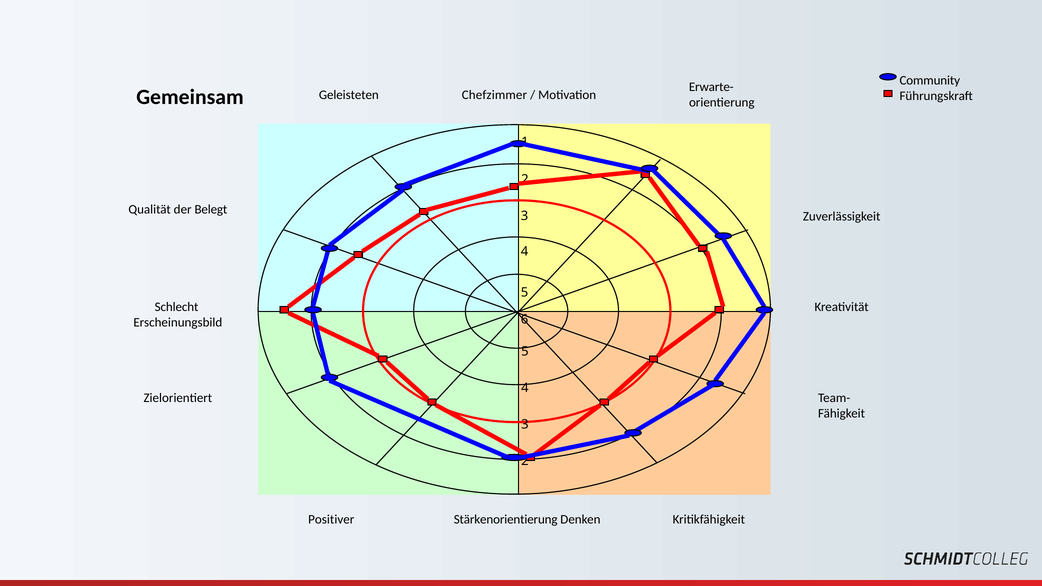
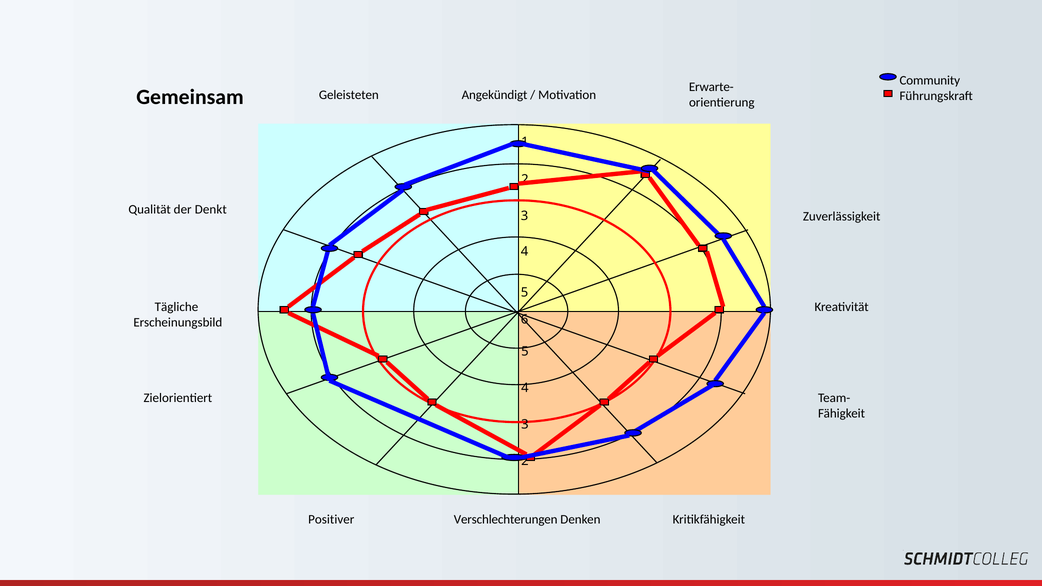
Chefzimmer: Chefzimmer -> Angekündigt (495, 95)
Belegt: Belegt -> Denkt (211, 209)
Schlecht: Schlecht -> Tägliche (177, 307)
Stärkenorientierung: Stärkenorientierung -> Verschlechterungen (506, 519)
